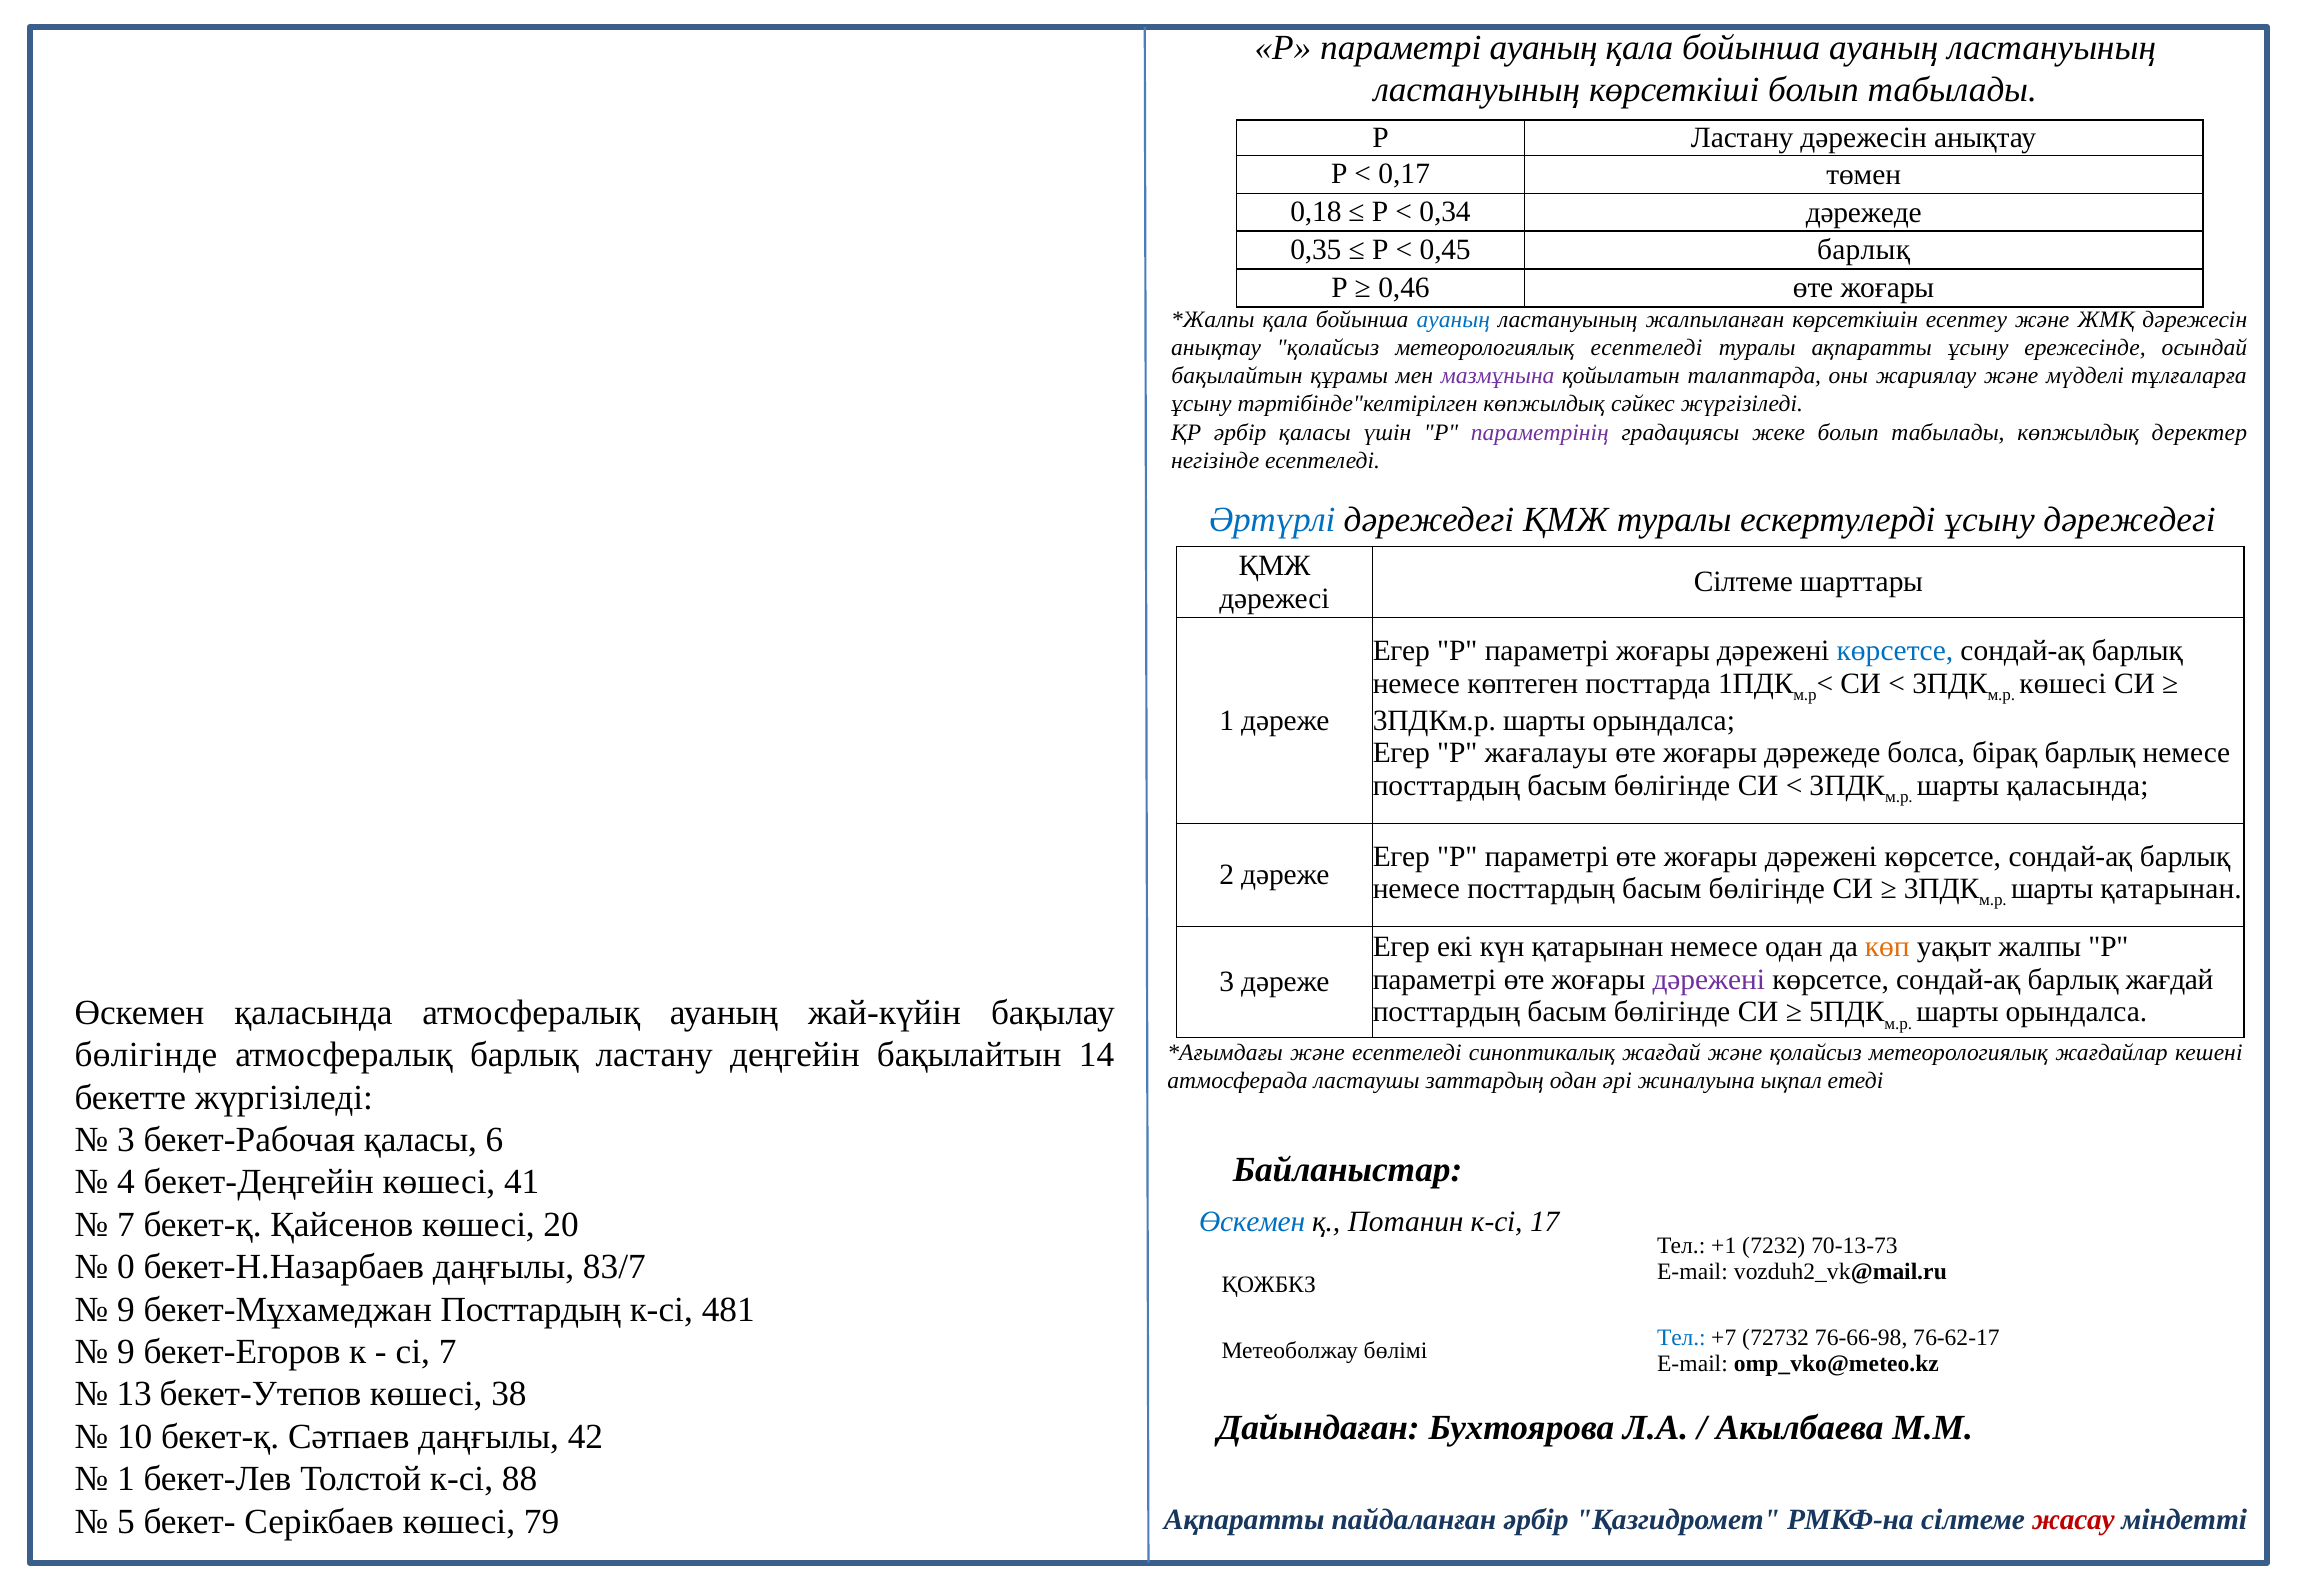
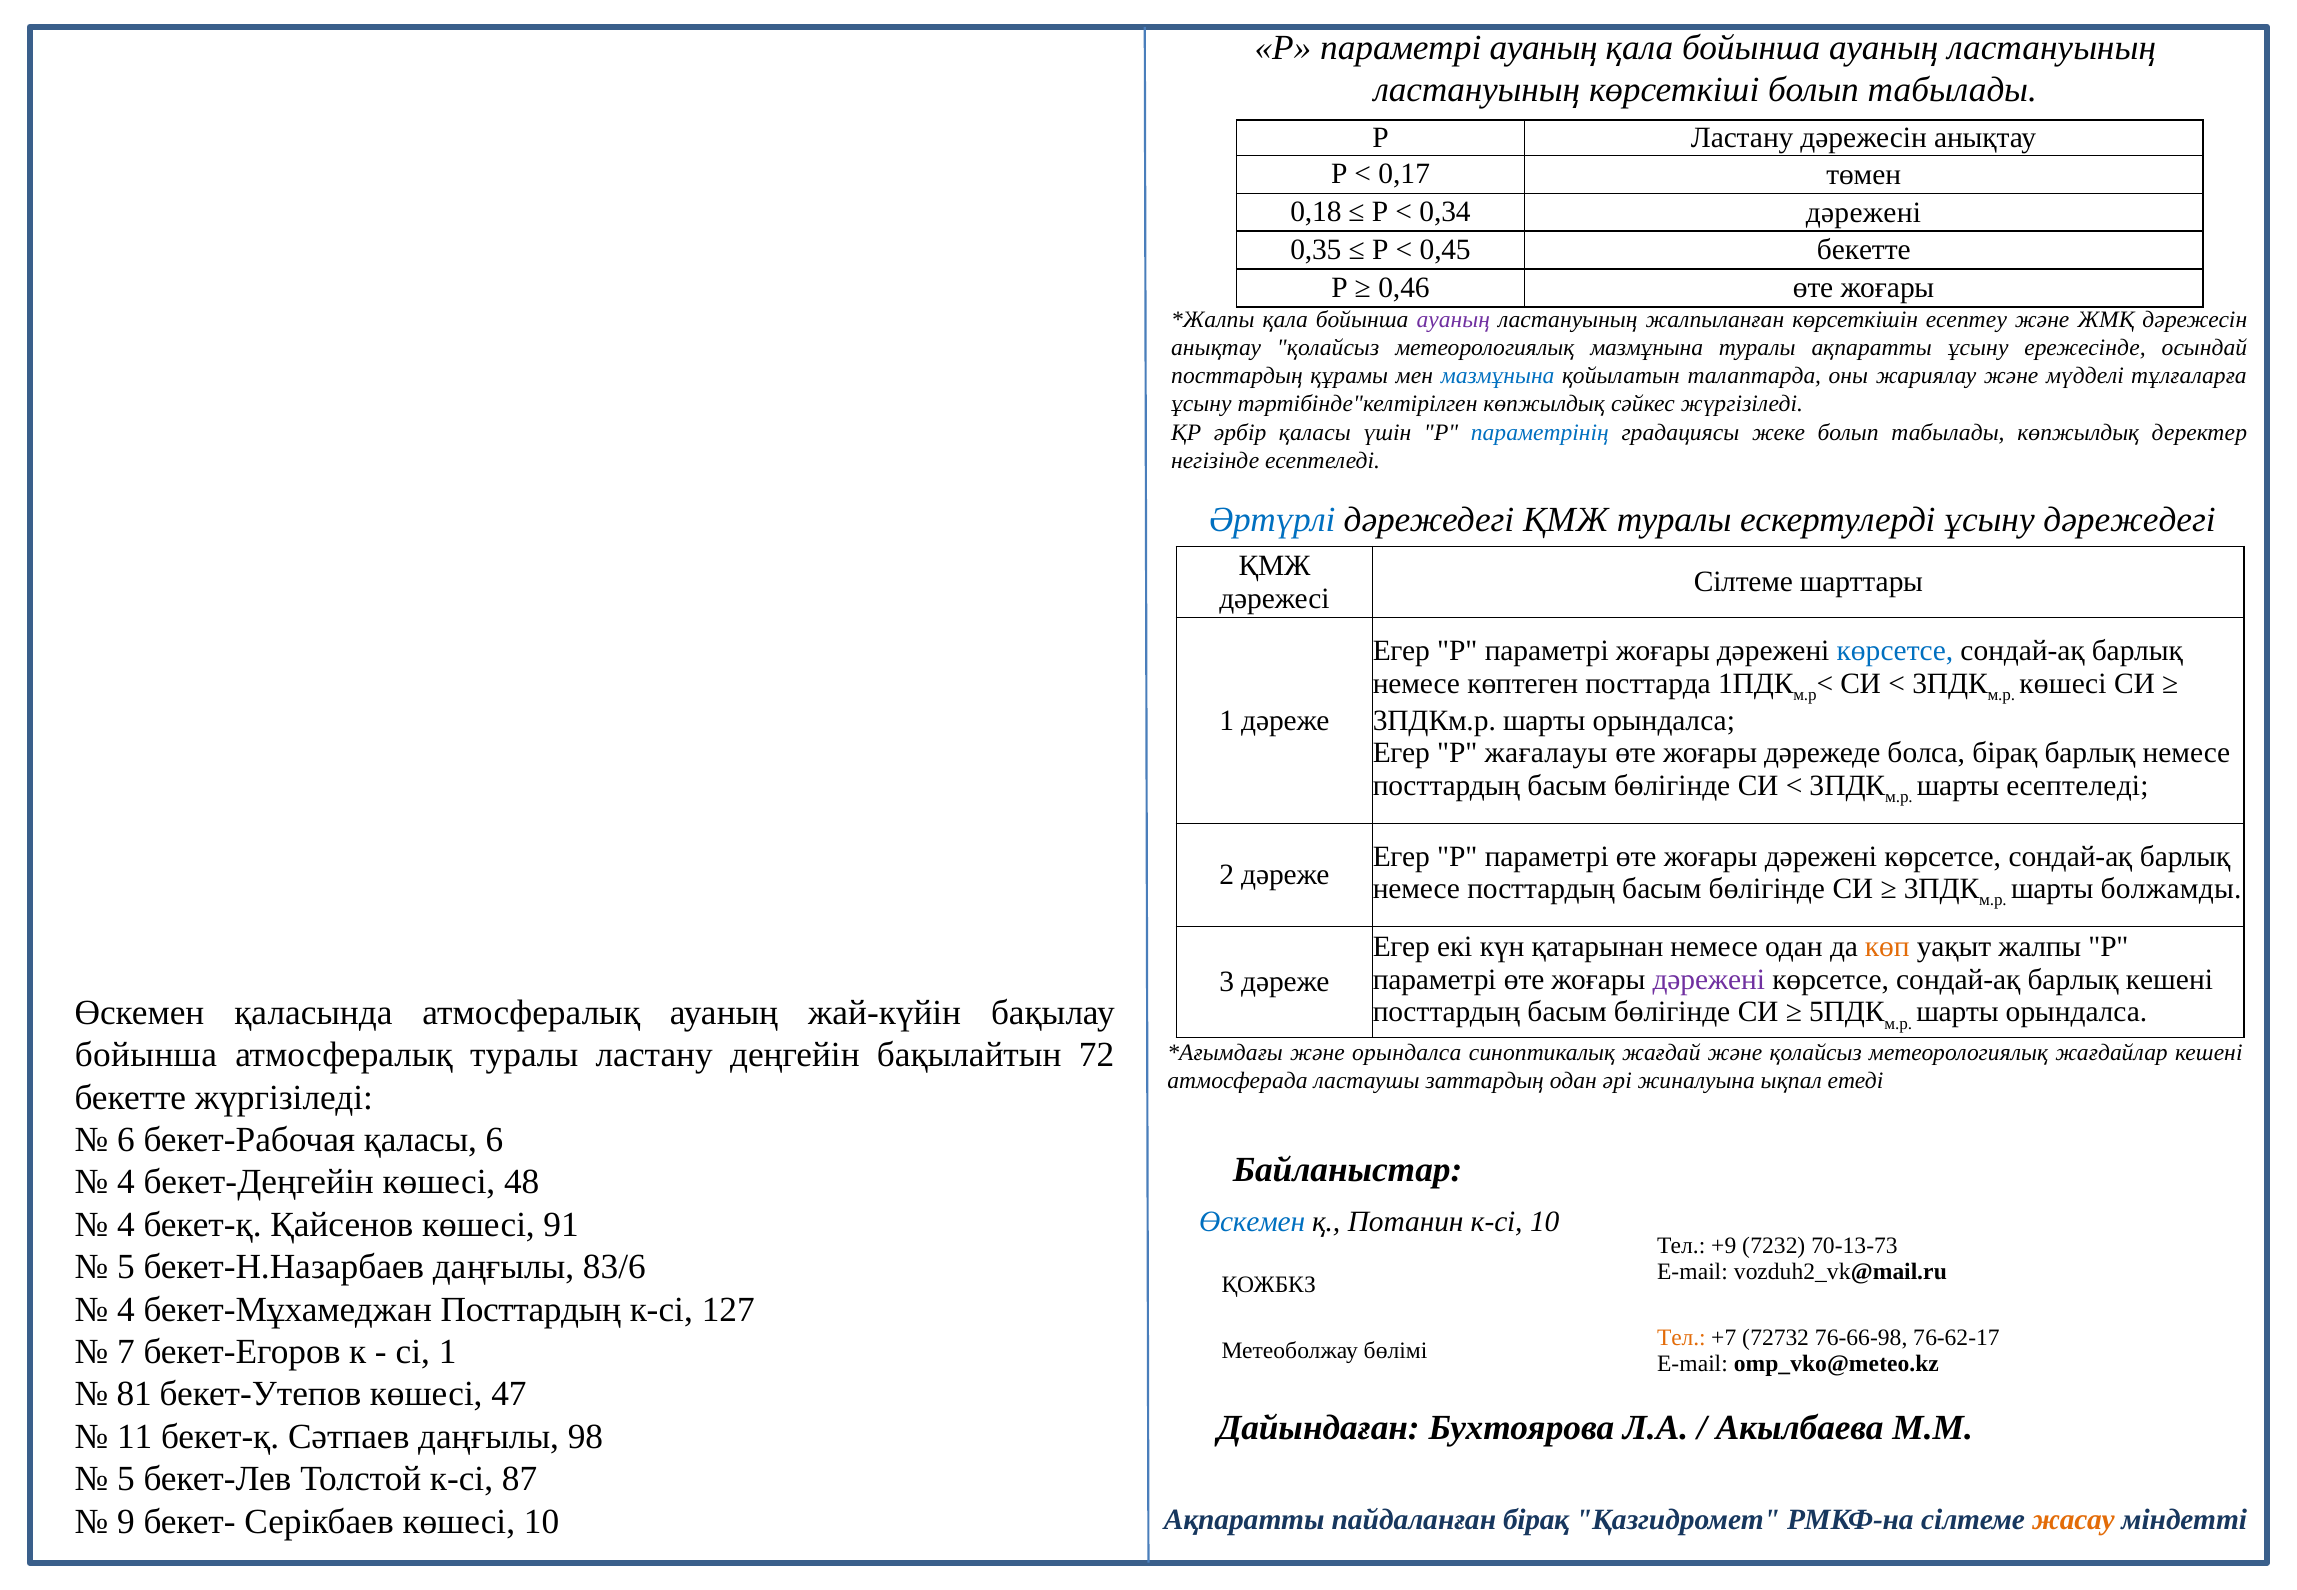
0,34 дәрежеде: дәрежеде -> дәрежені (1863, 212)
0,45 барлық: барлық -> бекетте (1864, 250)
ауаның colour: blue -> purple (1453, 320)
метеорологиялық есептеледі: есептеледі -> мазмұнына (1647, 348)
бақылайтын: бақылайтын -> посттардың (1237, 376)
мазмұнына colour: purple -> blue (1498, 376)
параметрінің colour: purple -> blue (1540, 432)
шарты қаласында: қаласында -> есептеледі (2077, 786)
шарты қатарынан: қатарынан -> болжамды (2171, 889)
барлық жағдай: жағдай -> кешені (2169, 980)
бөлігінде: бөлігінде -> бойынша (146, 1055)
атмосфералық барлық: барлық -> туралы (524, 1055)
14: 14 -> 72 (1097, 1055)
және есептеледі: есептеледі -> орындалса (1407, 1052)
3: 3 -> 6 (126, 1140)
41: 41 -> 48 (522, 1182)
к-сі 17: 17 -> 10 (1545, 1222)
7: 7 -> 4 (126, 1225)
20: 20 -> 91 (561, 1225)
+1: +1 -> +9 (1724, 1246)
0: 0 -> 5 (126, 1267)
83/7: 83/7 -> 83/6 (614, 1267)
9: 9 -> 4 (126, 1310)
481: 481 -> 127 (728, 1310)
Тел colour: blue -> orange (1681, 1338)
9: 9 -> 7 (126, 1352)
сі 7: 7 -> 1 (448, 1352)
13: 13 -> 81 (134, 1394)
38: 38 -> 47 (509, 1394)
10: 10 -> 11 (135, 1437)
42: 42 -> 98 (585, 1437)
1: 1 -> 5 (126, 1479)
88: 88 -> 87 (520, 1479)
5: 5 -> 9 (126, 1522)
көшесі 79: 79 -> 10 (542, 1522)
пайдаланған әрбір: әрбір -> бірақ (1536, 1520)
жасау colour: red -> orange (2073, 1520)
